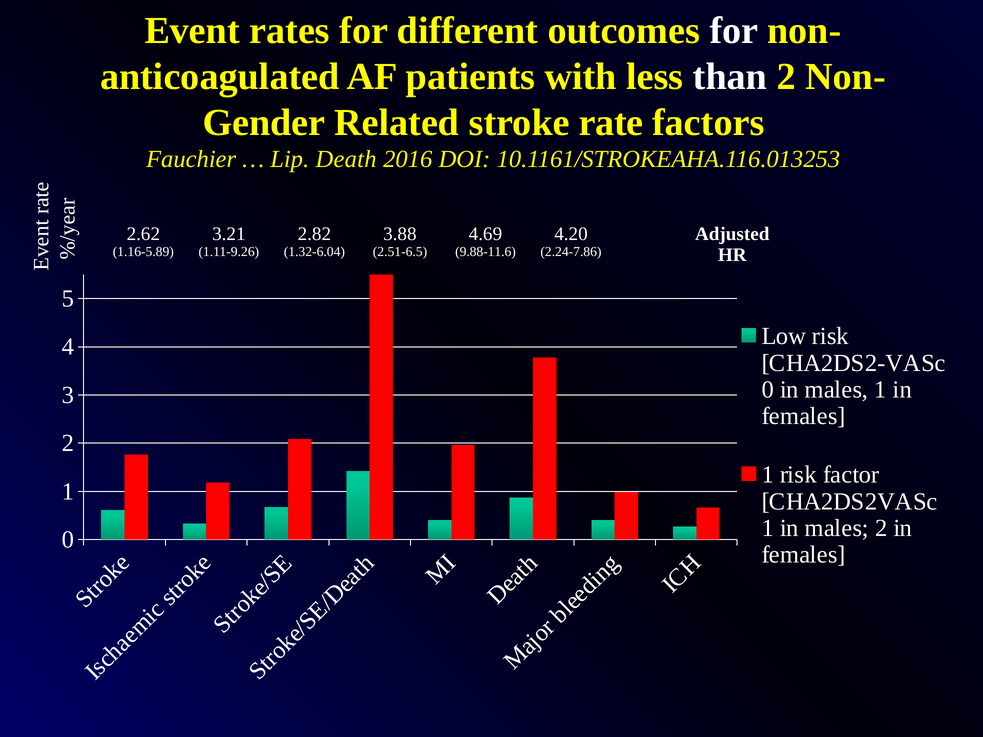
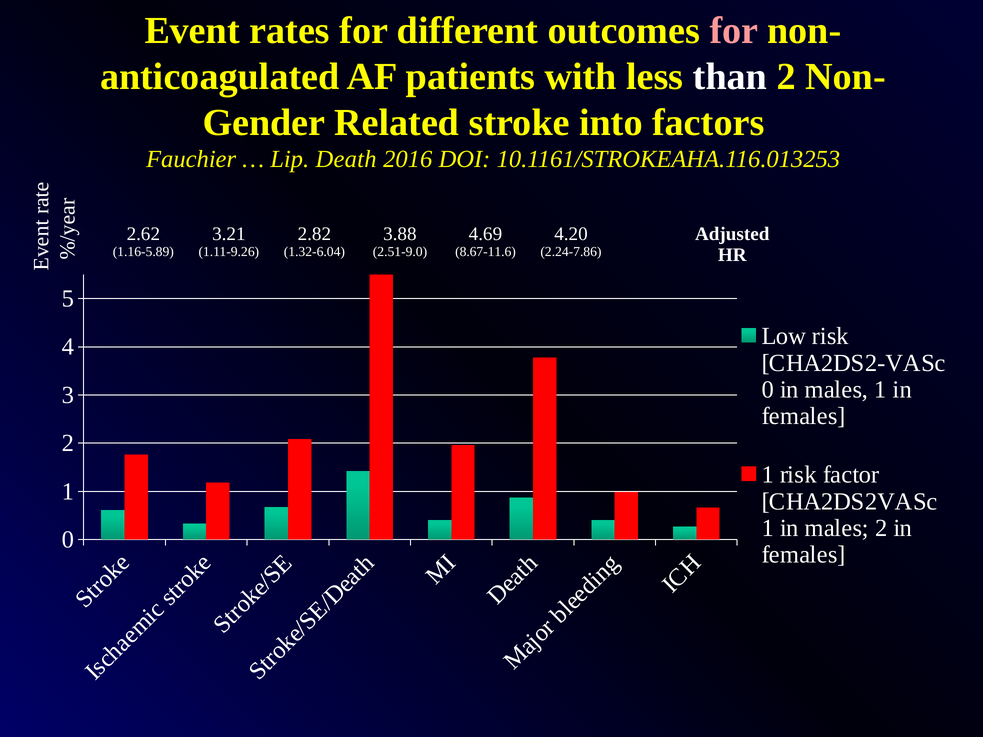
for colour: white -> pink (734, 31)
rate: rate -> into (611, 123)
2.51-6.5: 2.51-6.5 -> 2.51-9.0 (400, 252)
9.88-11.6: 9.88-11.6 -> 8.67-11.6 (485, 252)
